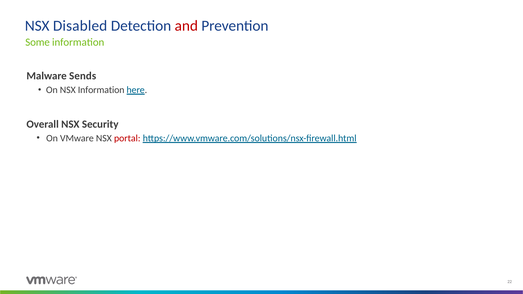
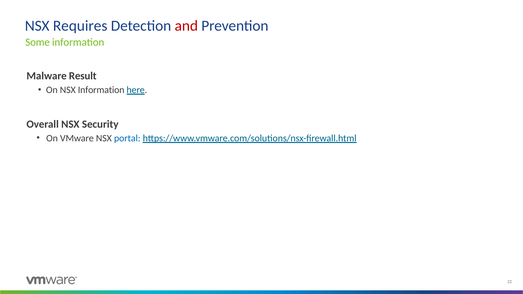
Disabled: Disabled -> Requires (80, 26)
Sends: Sends -> Result (83, 76)
portal colour: red -> blue (127, 138)
